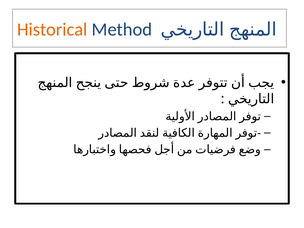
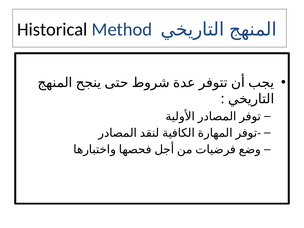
Historical colour: orange -> black (52, 29)
